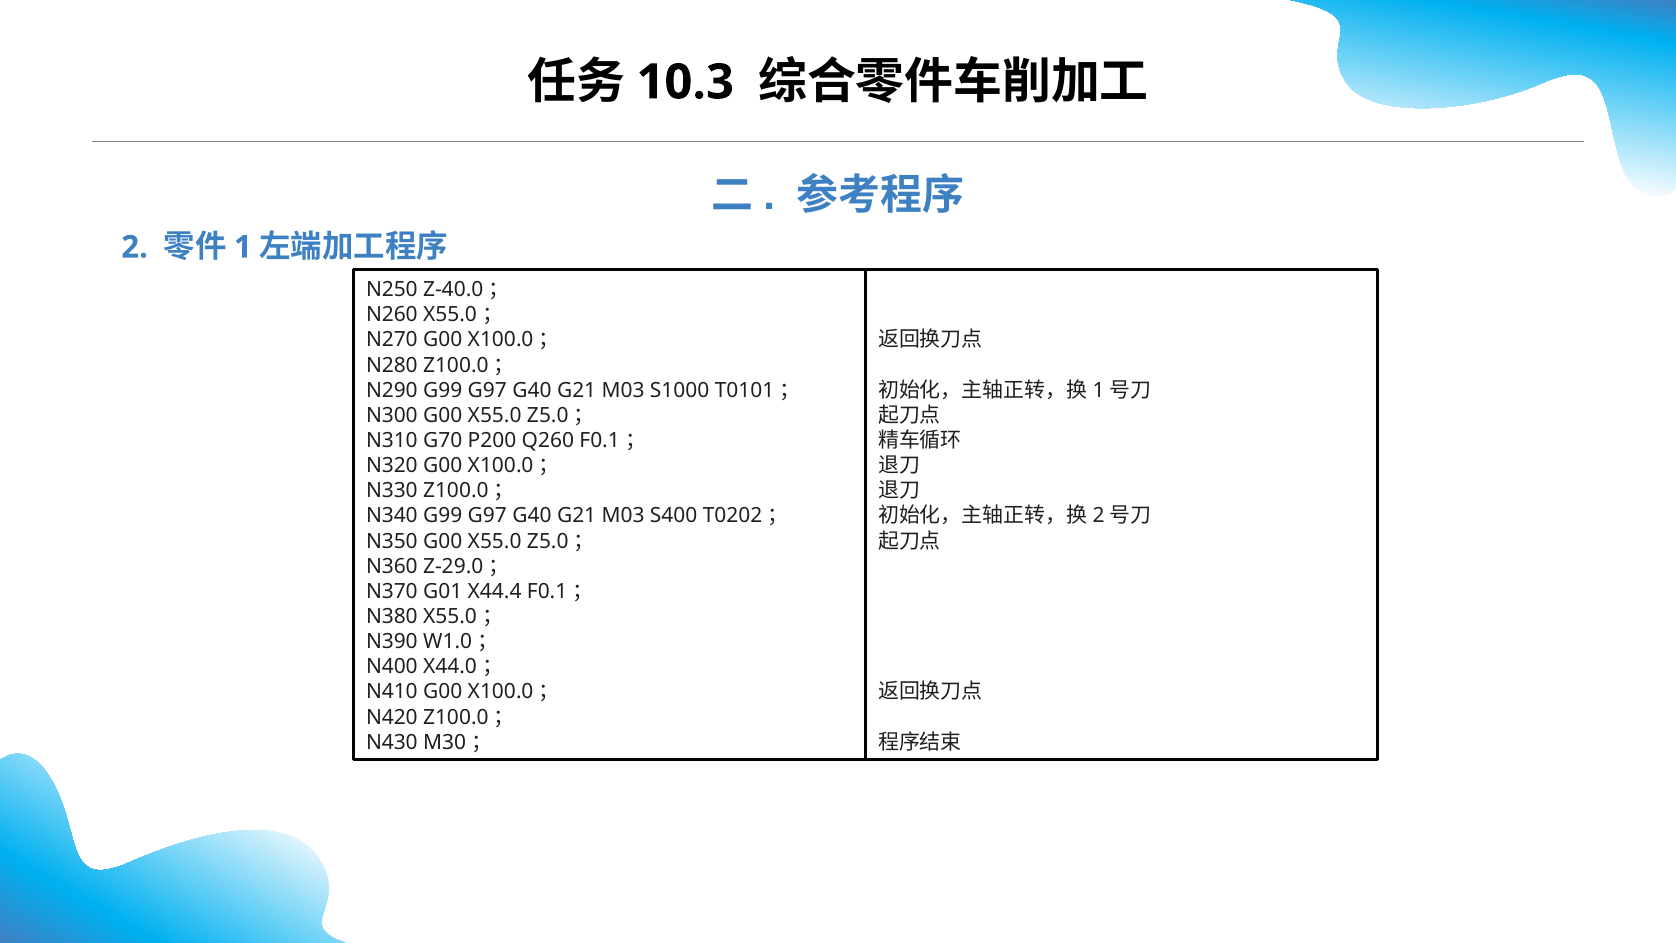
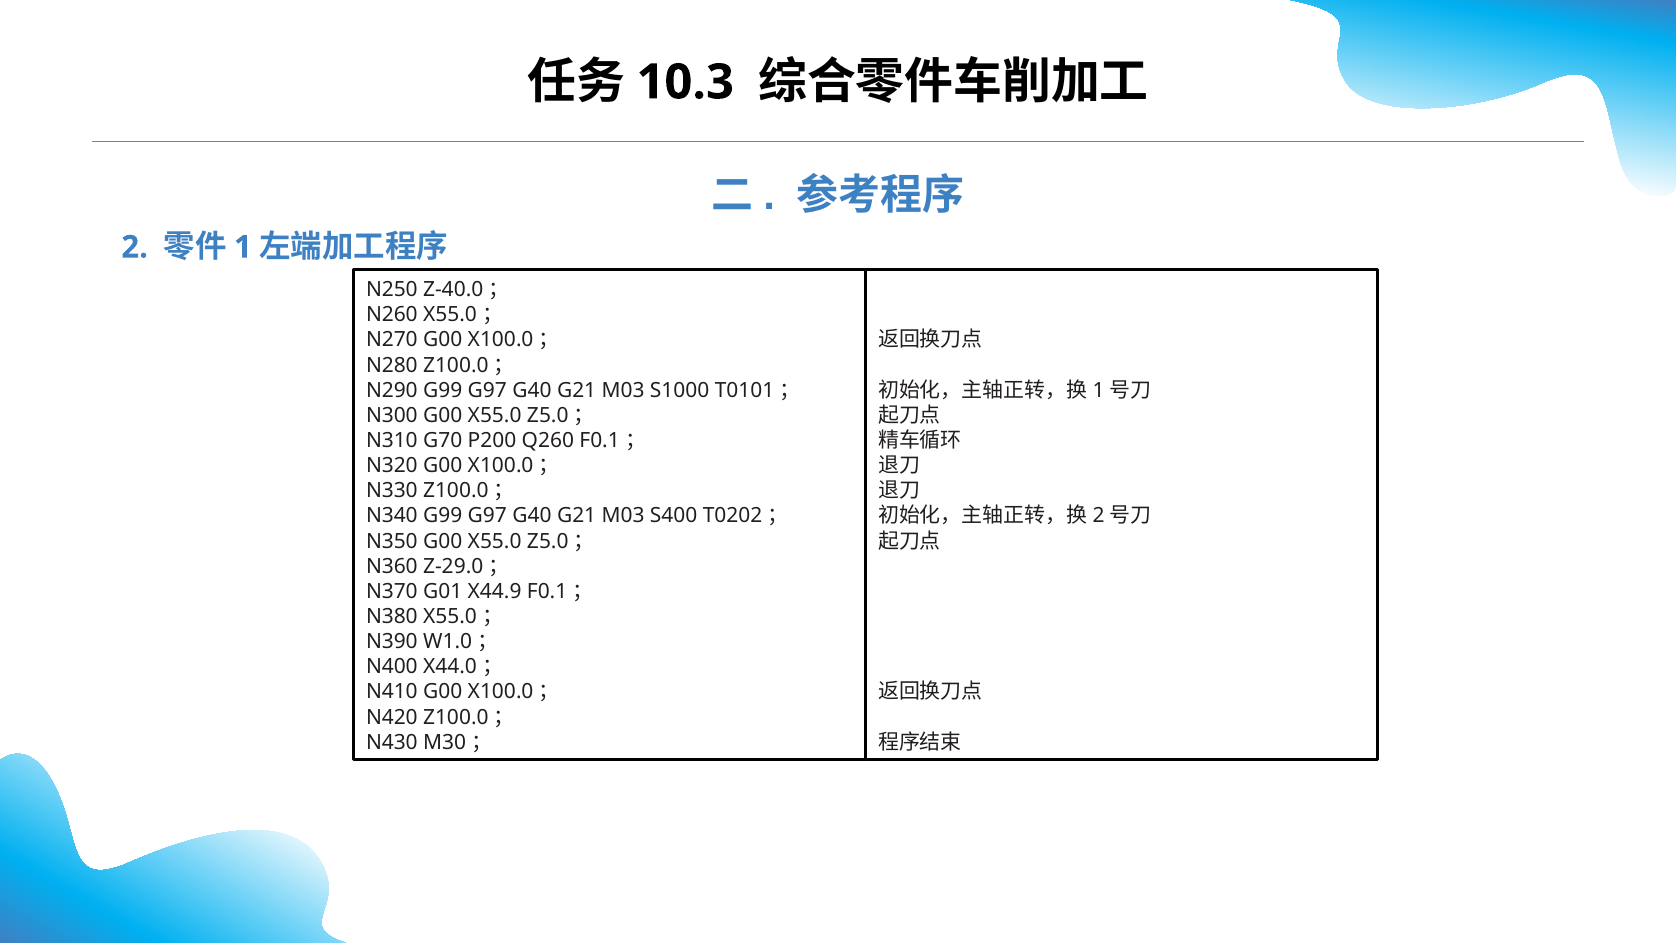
X44.4: X44.4 -> X44.9 (495, 591)
